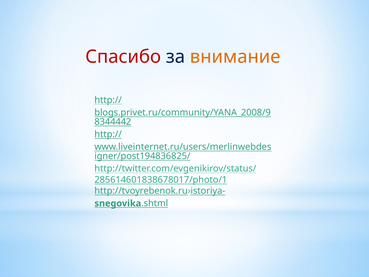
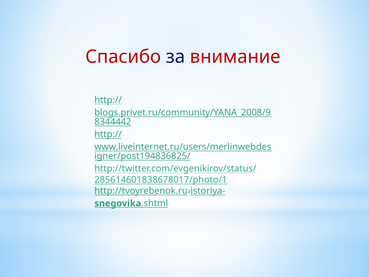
внимание colour: orange -> red (235, 57)
